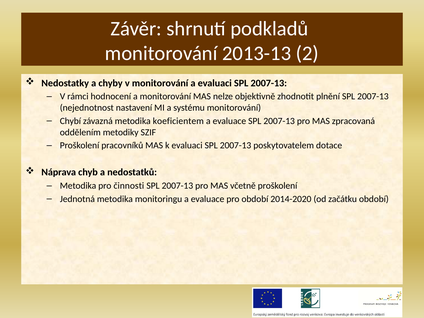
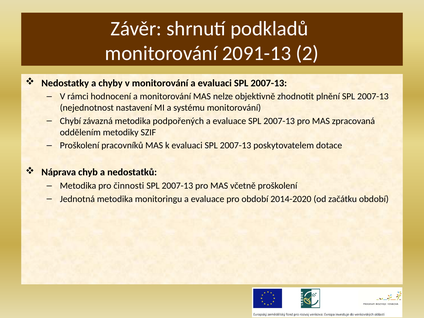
2013-13: 2013-13 -> 2091-13 (257, 53)
koeficientem: koeficientem -> podpořených (178, 121)
